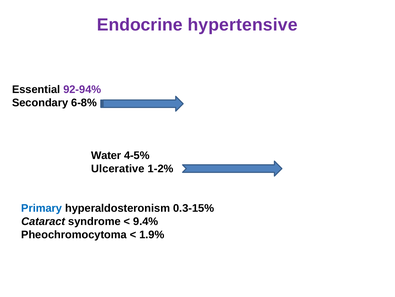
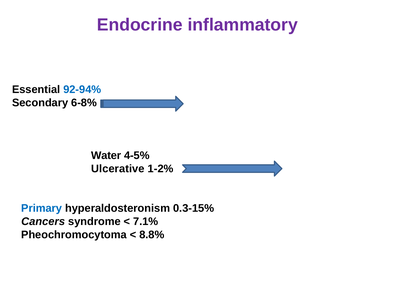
hypertensive: hypertensive -> inflammatory (243, 25)
92-94% colour: purple -> blue (82, 89)
Cataract: Cataract -> Cancers (43, 221)
9.4%: 9.4% -> 7.1% (146, 221)
1.9%: 1.9% -> 8.8% (152, 234)
